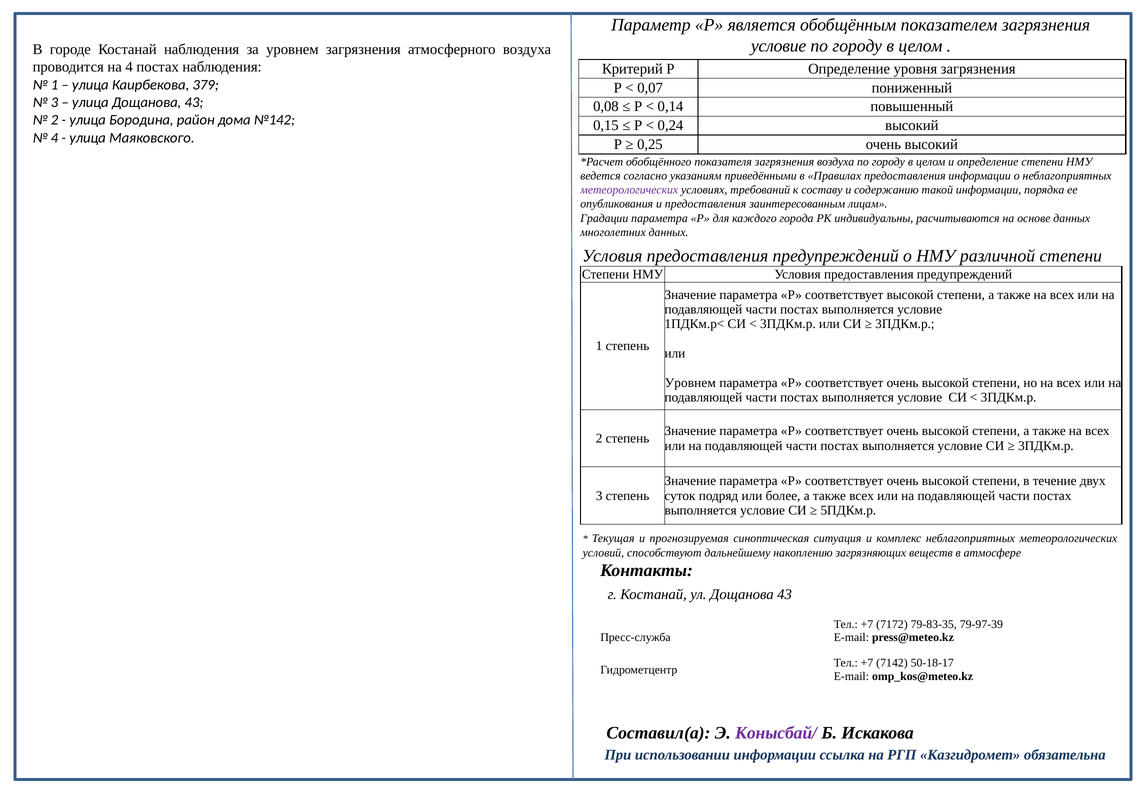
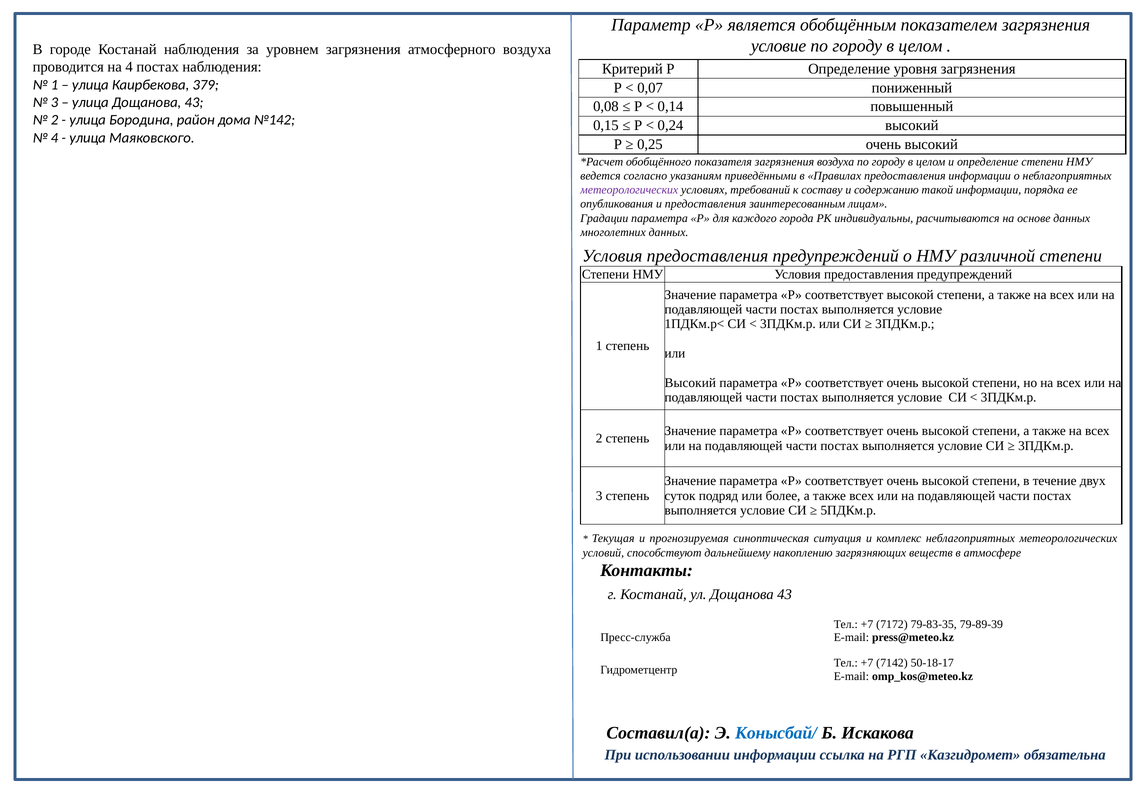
Уровнем: Уровнем -> Высокий (690, 383)
79-97-39: 79-97-39 -> 79-89-39 (981, 625)
Конысбай/ colour: purple -> blue (776, 733)
